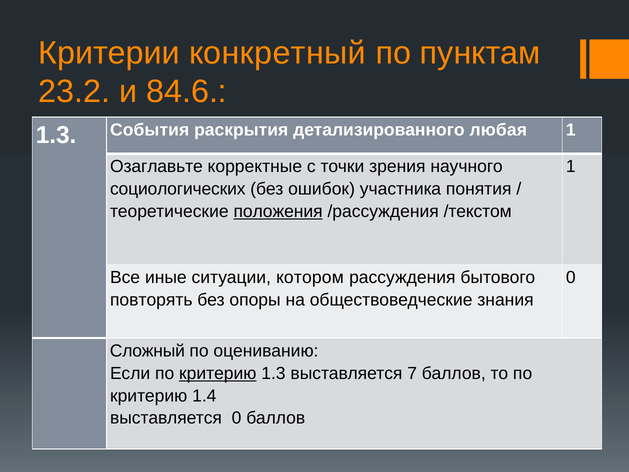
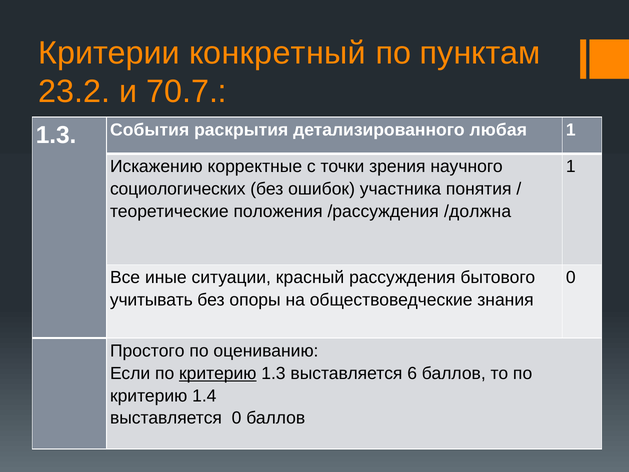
84.6: 84.6 -> 70.7 (187, 92)
Озаглавьте: Озаглавьте -> Искажению (156, 167)
положения underline: present -> none (278, 211)
/текстом: /текстом -> /должна (478, 211)
котором: котором -> красный (310, 278)
повторять: повторять -> учитывать (151, 300)
Сложный: Сложный -> Простого (147, 351)
7: 7 -> 6 (412, 373)
